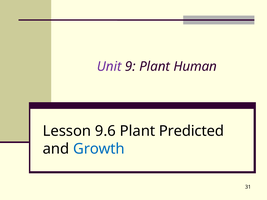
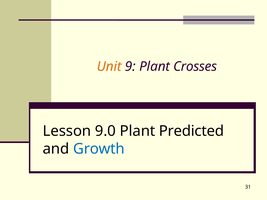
Unit colour: purple -> orange (109, 67)
Human: Human -> Crosses (195, 67)
9.6: 9.6 -> 9.0 (105, 131)
